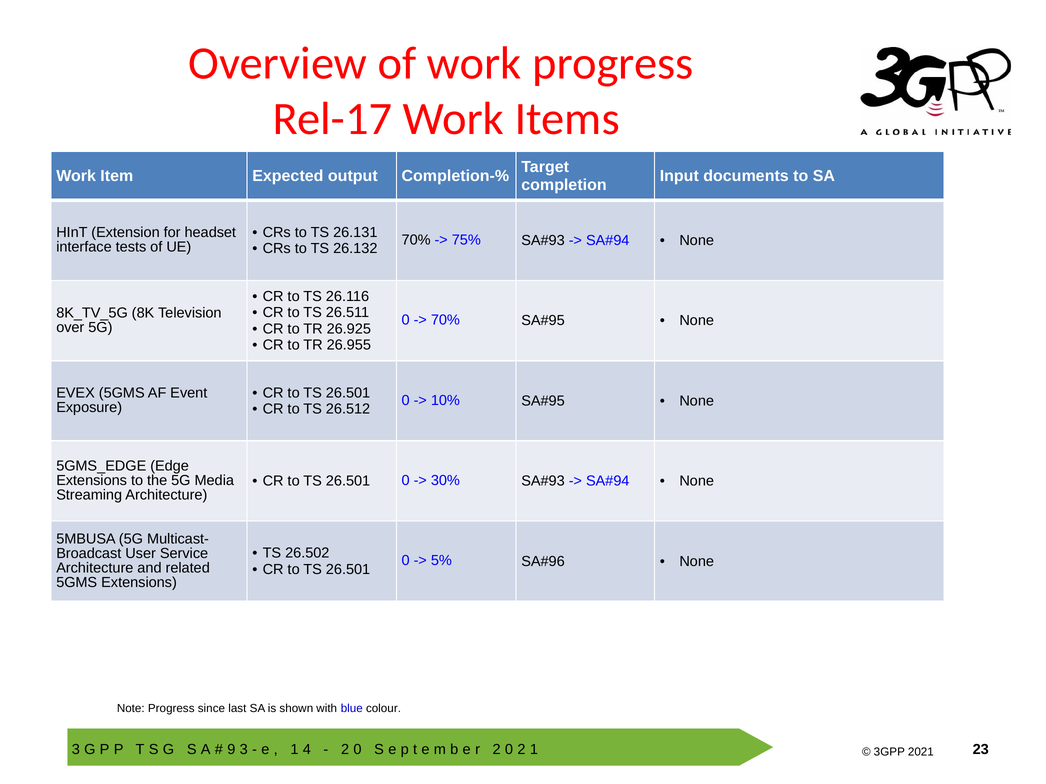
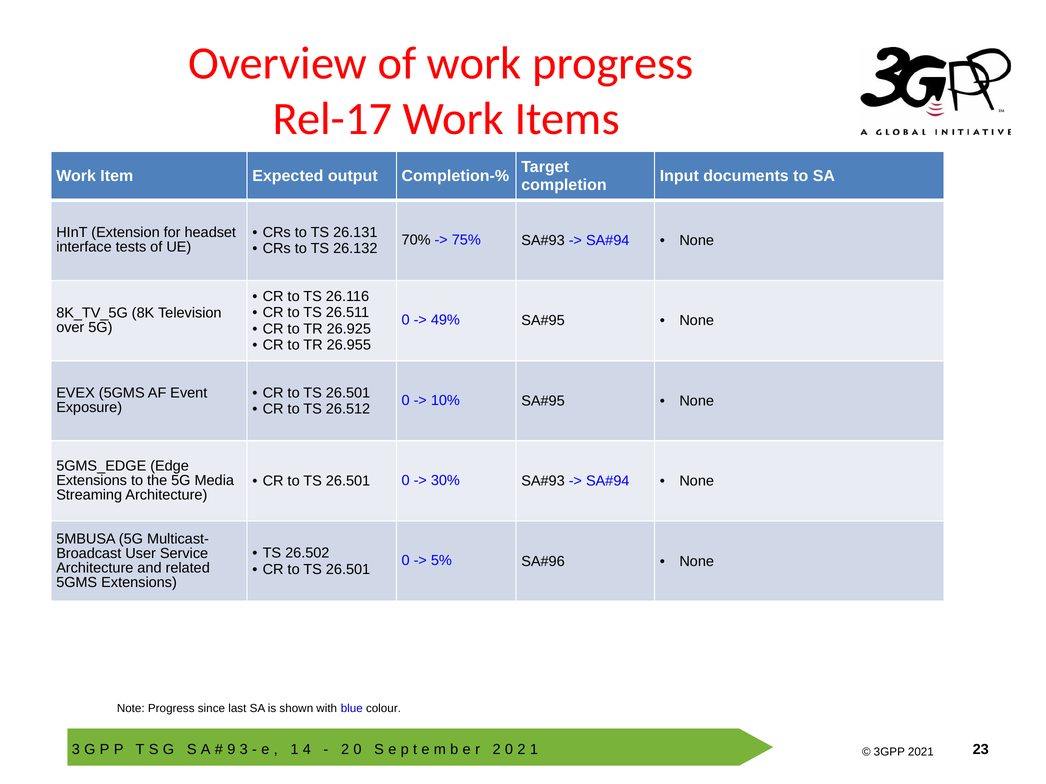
70%: 70% -> 49% (445, 320)
